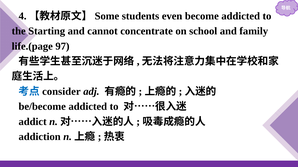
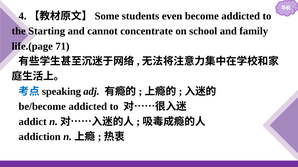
97: 97 -> 71 (62, 46)
consider: consider -> speaking (61, 92)
